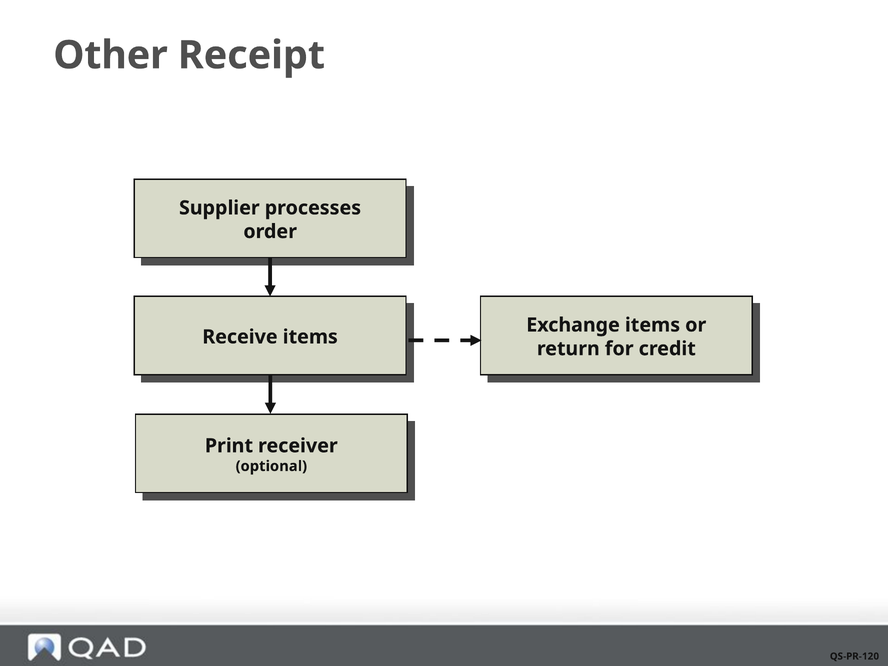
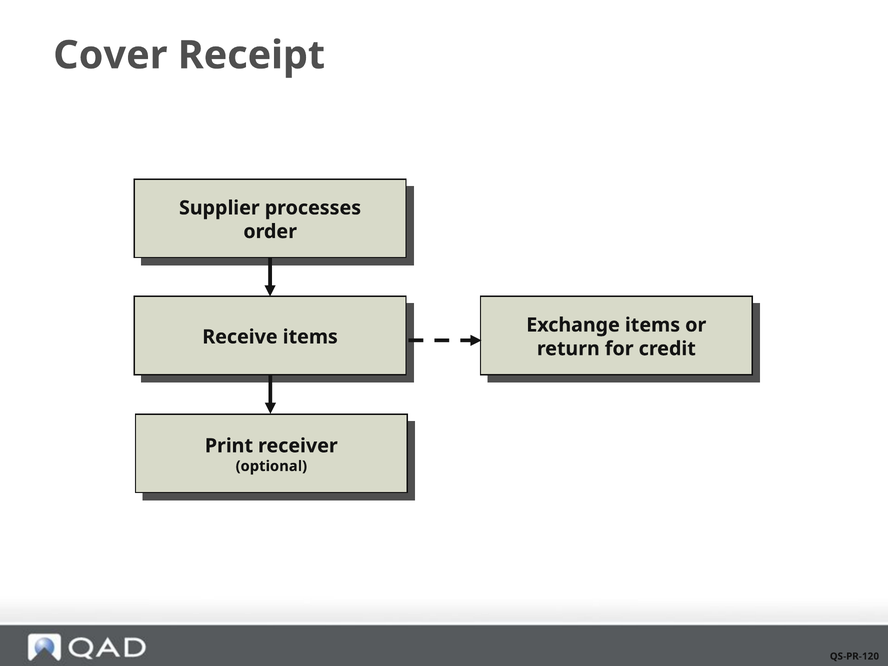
Other: Other -> Cover (110, 55)
